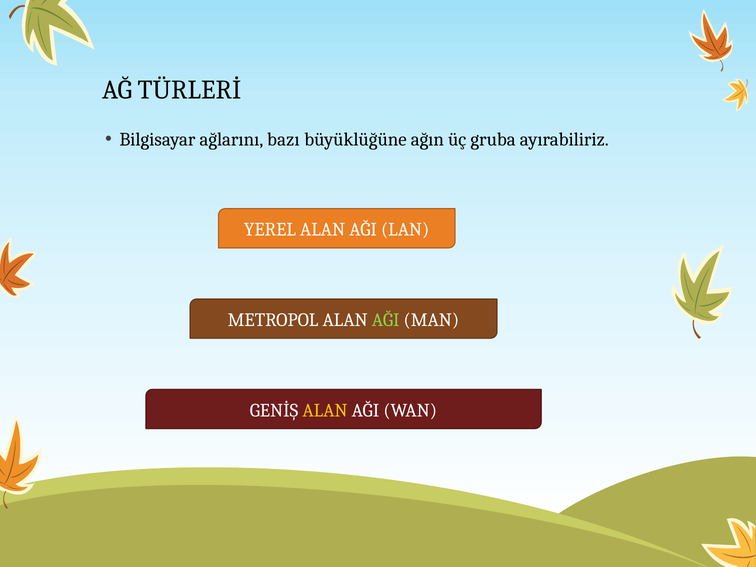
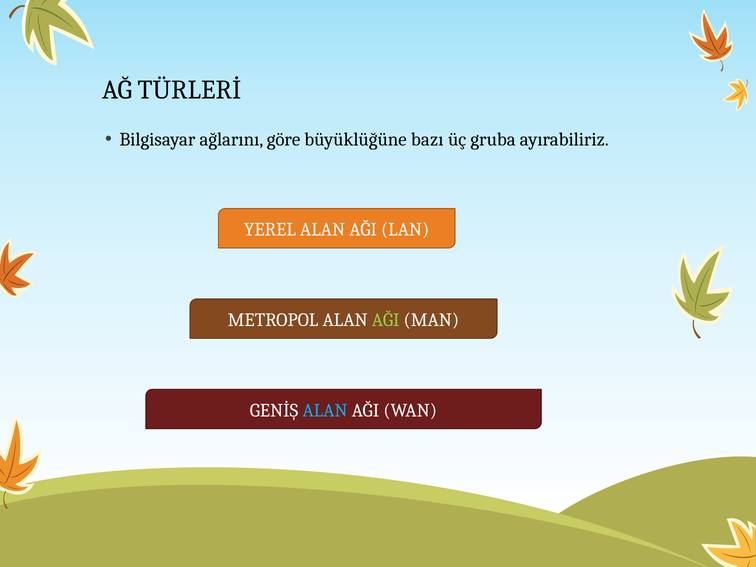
bazı: bazı -> göre (284, 139)
ağın: ağın -> bazı (427, 139)
ALAN colour: yellow -> light blue (325, 410)
